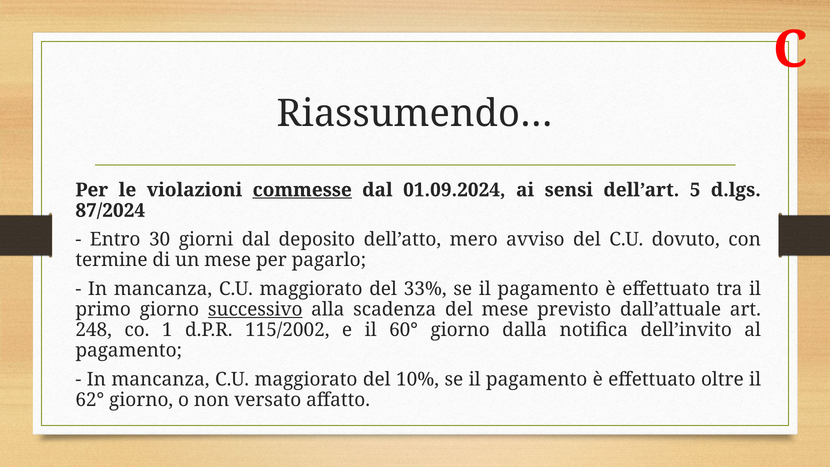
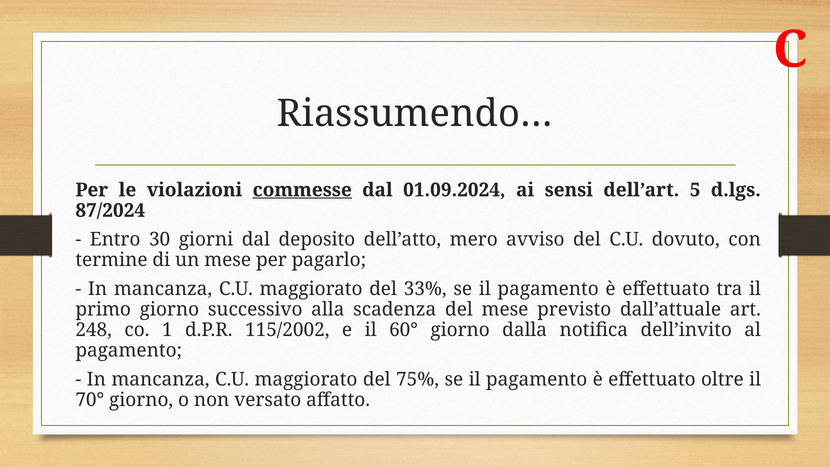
successivo underline: present -> none (255, 309)
10%: 10% -> 75% (418, 379)
62°: 62° -> 70° (90, 400)
